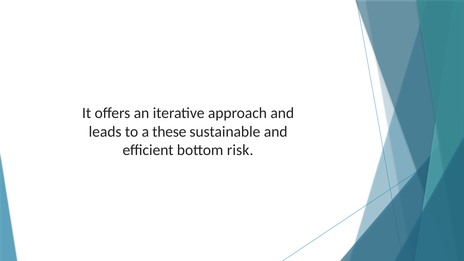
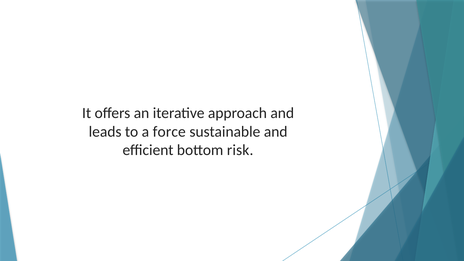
these: these -> force (169, 132)
